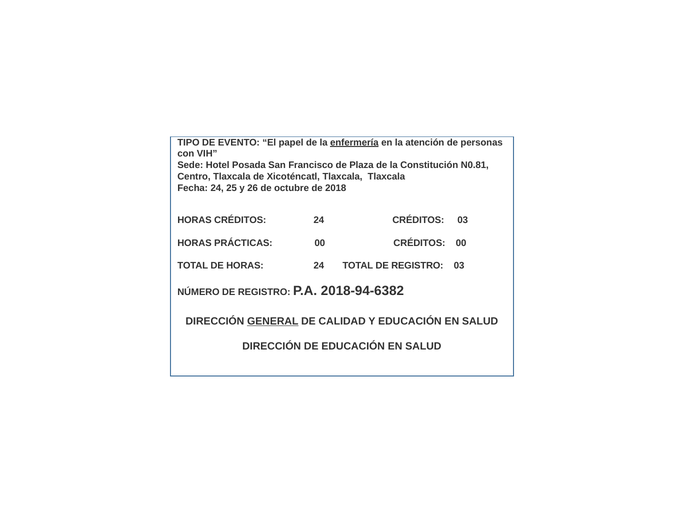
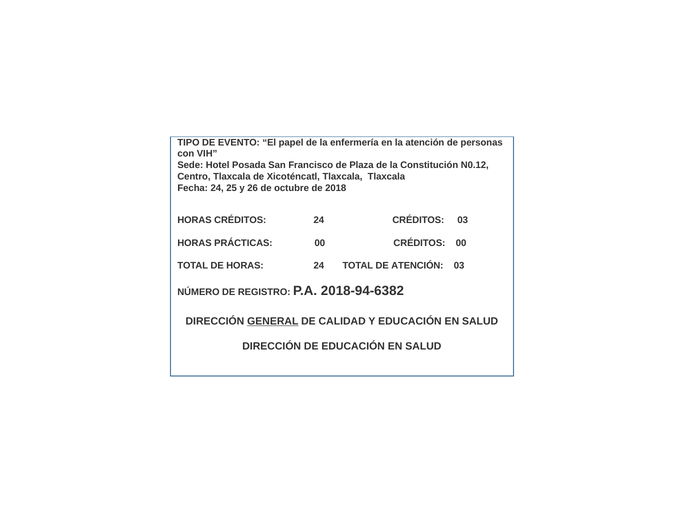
enfermería underline: present -> none (354, 142)
N0.81: N0.81 -> N0.12 (475, 165)
TOTAL DE REGISTRO: REGISTRO -> ATENCIÓN (417, 266)
